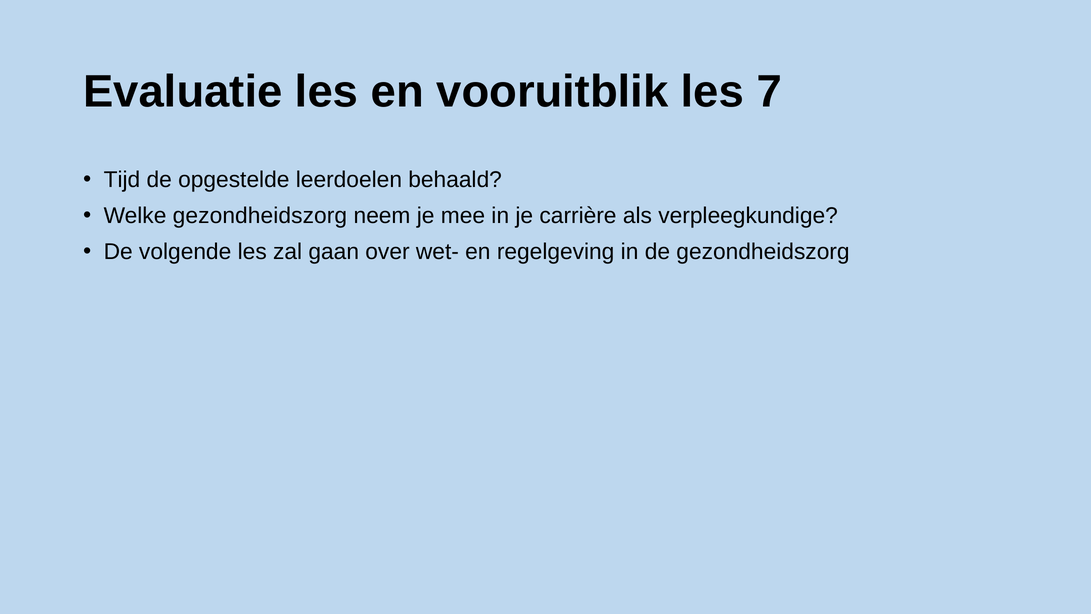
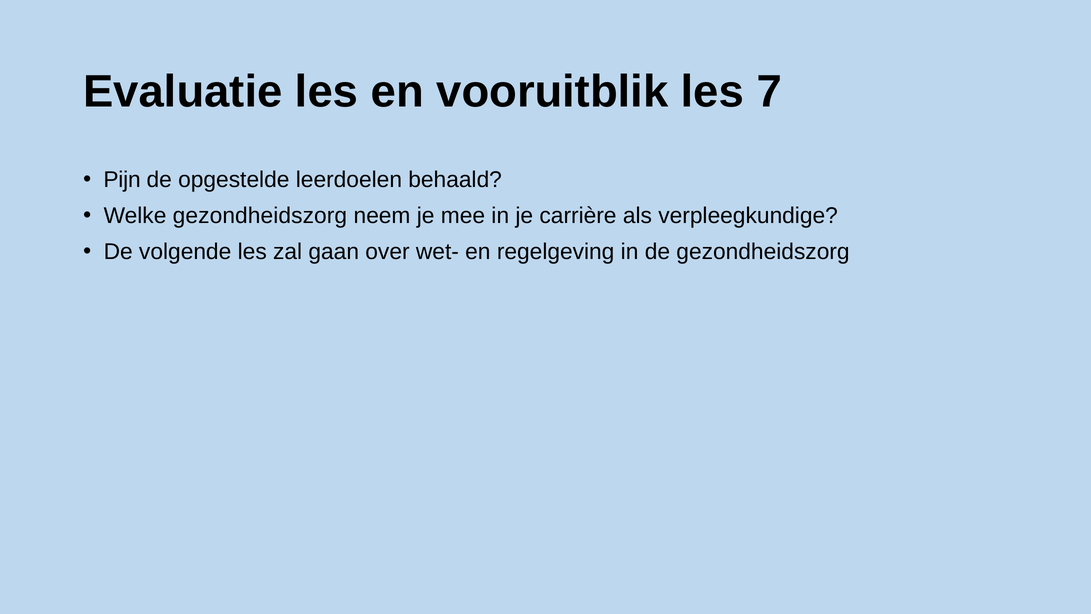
Tijd: Tijd -> Pijn (122, 180)
